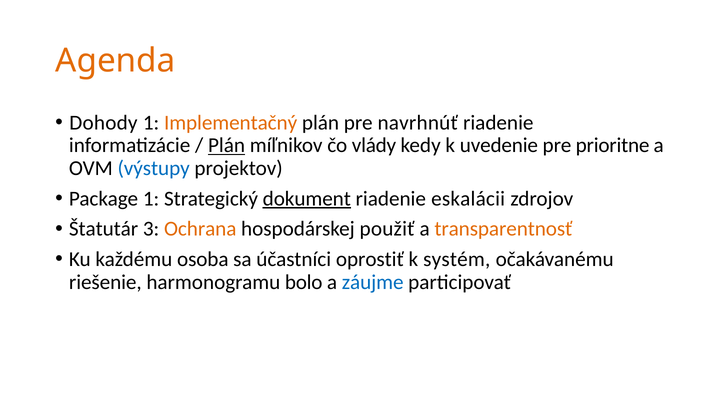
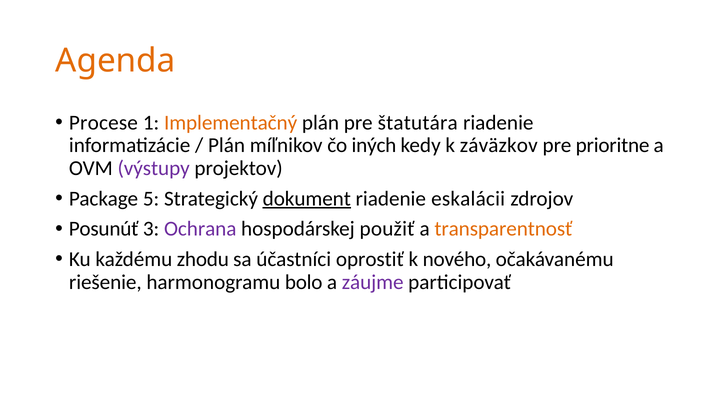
Dohody: Dohody -> Procese (103, 123)
navrhnúť: navrhnúť -> štatutára (418, 123)
Plán underline: present -> none (227, 146)
vlády: vlády -> iných (374, 146)
uvedenie: uvedenie -> záväzkov (499, 146)
výstupy colour: blue -> purple (154, 168)
Package 1: 1 -> 5 (151, 199)
Štatutár: Štatutár -> Posunúť (104, 229)
Ochrana colour: orange -> purple (200, 229)
osoba: osoba -> zhodu (203, 260)
systém: systém -> nového (457, 260)
záujme colour: blue -> purple (373, 282)
